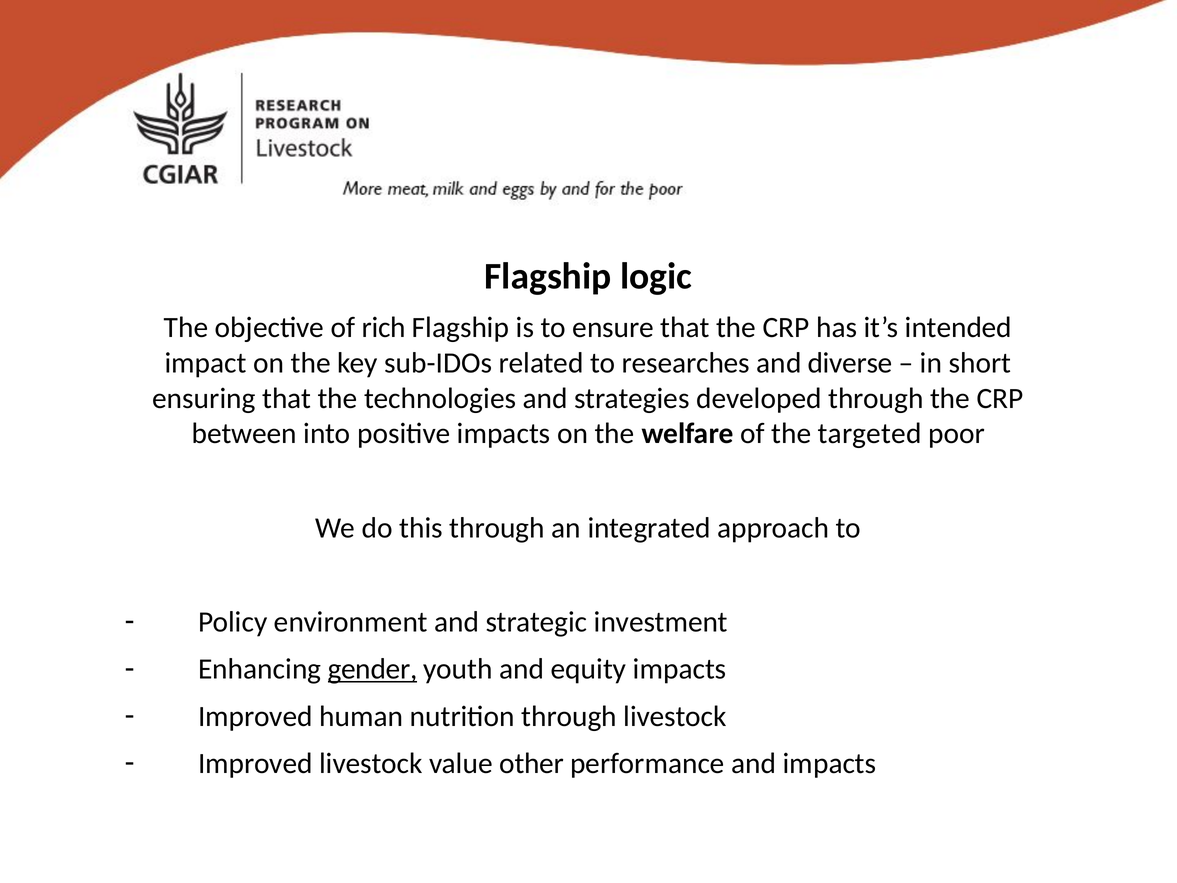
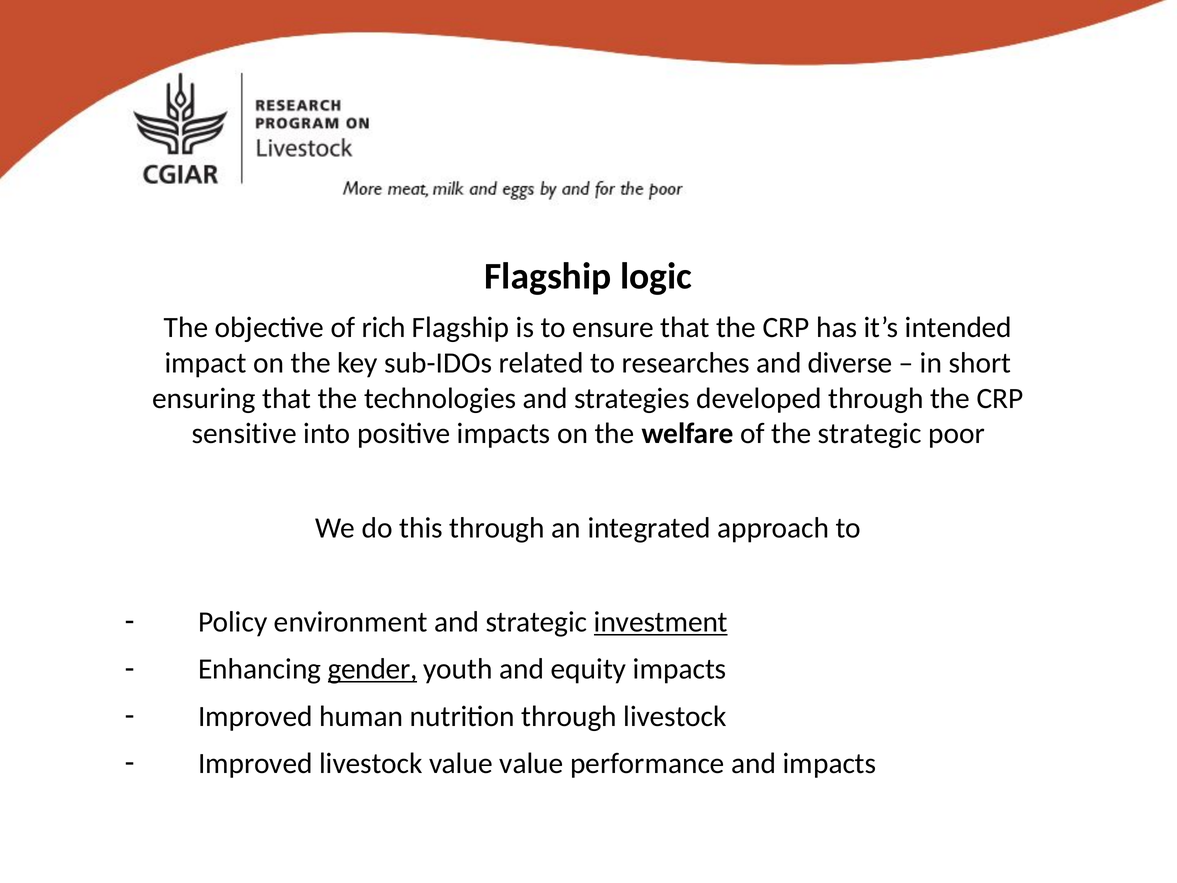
between: between -> sensitive (244, 434)
the targeted: targeted -> strategic (870, 434)
investment underline: none -> present (661, 622)
value other: other -> value (531, 763)
